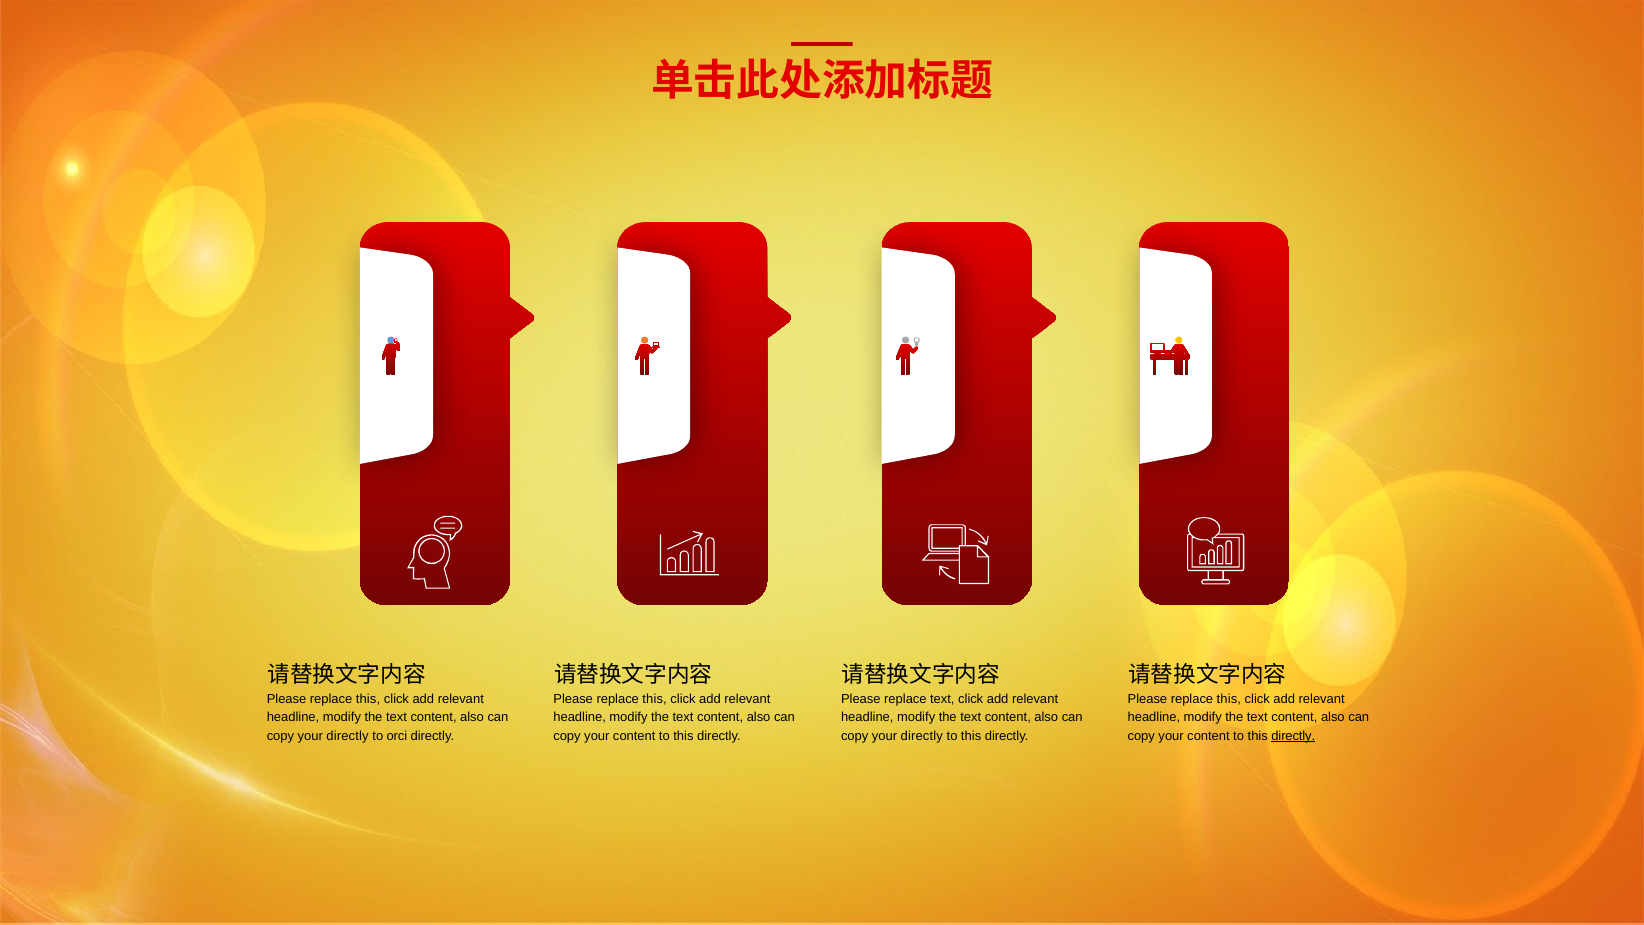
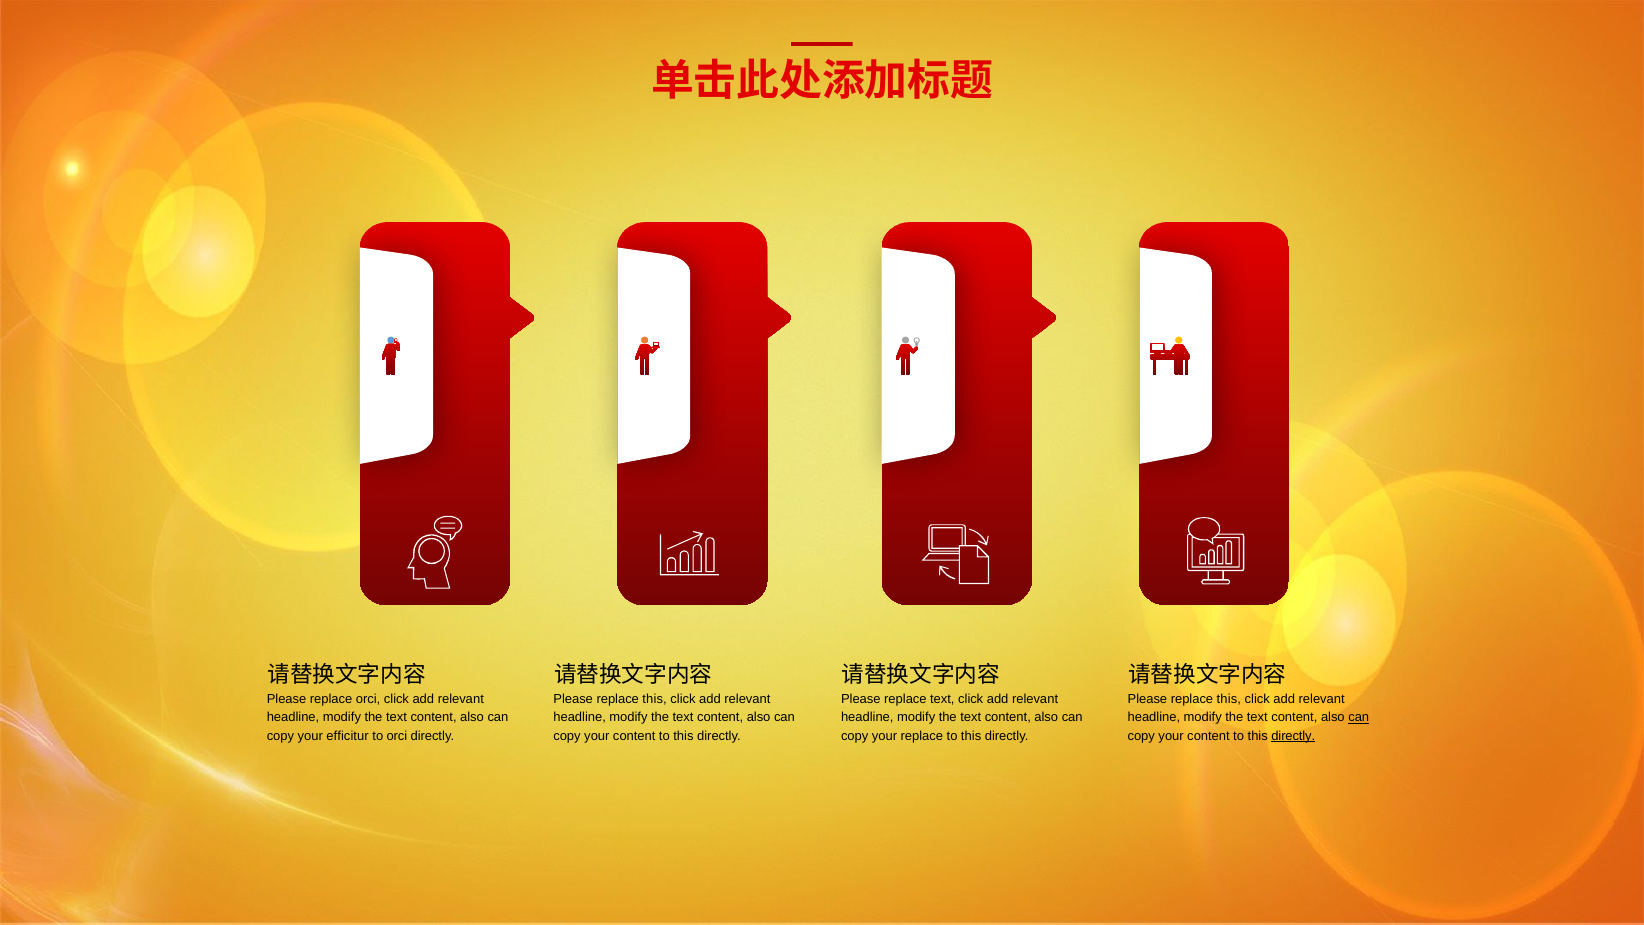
this: this -> orci (368, 699)
can underline: none -> present (1359, 717)
directly: directly -> efficitur (348, 736)
directly: directly -> replace (922, 736)
